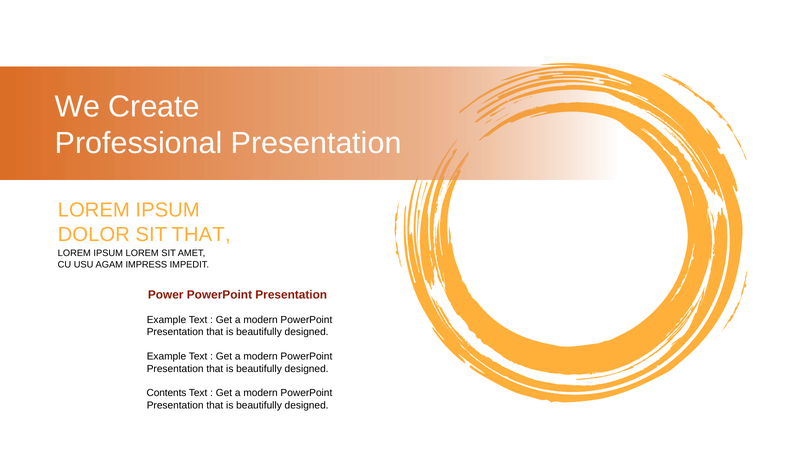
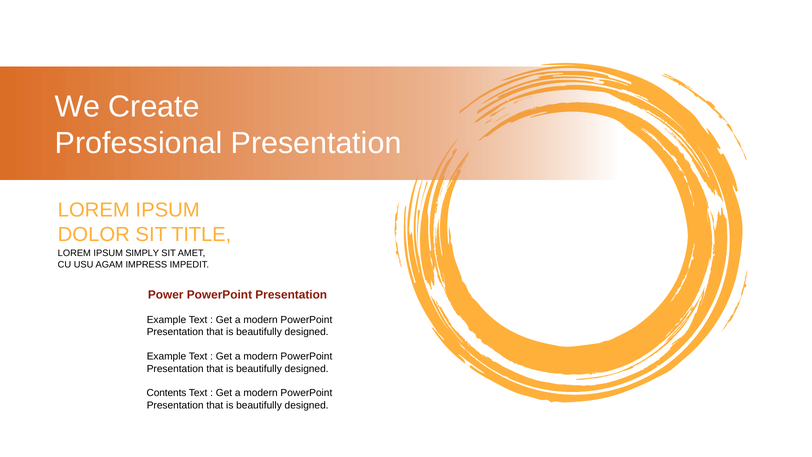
SIT THAT: THAT -> TITLE (201, 234)
IPSUM LOREM: LOREM -> SIMPLY (142, 253)
